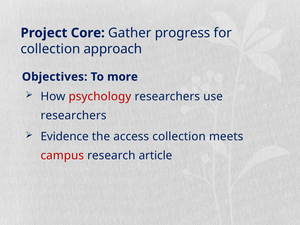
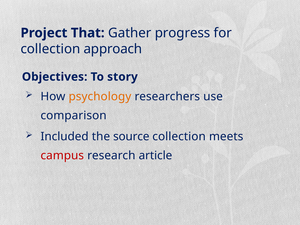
Core: Core -> That (88, 33)
more: more -> story (122, 77)
psychology colour: red -> orange (100, 97)
researchers: researchers -> comparison (74, 115)
Evidence: Evidence -> Included (65, 137)
access: access -> source (131, 137)
